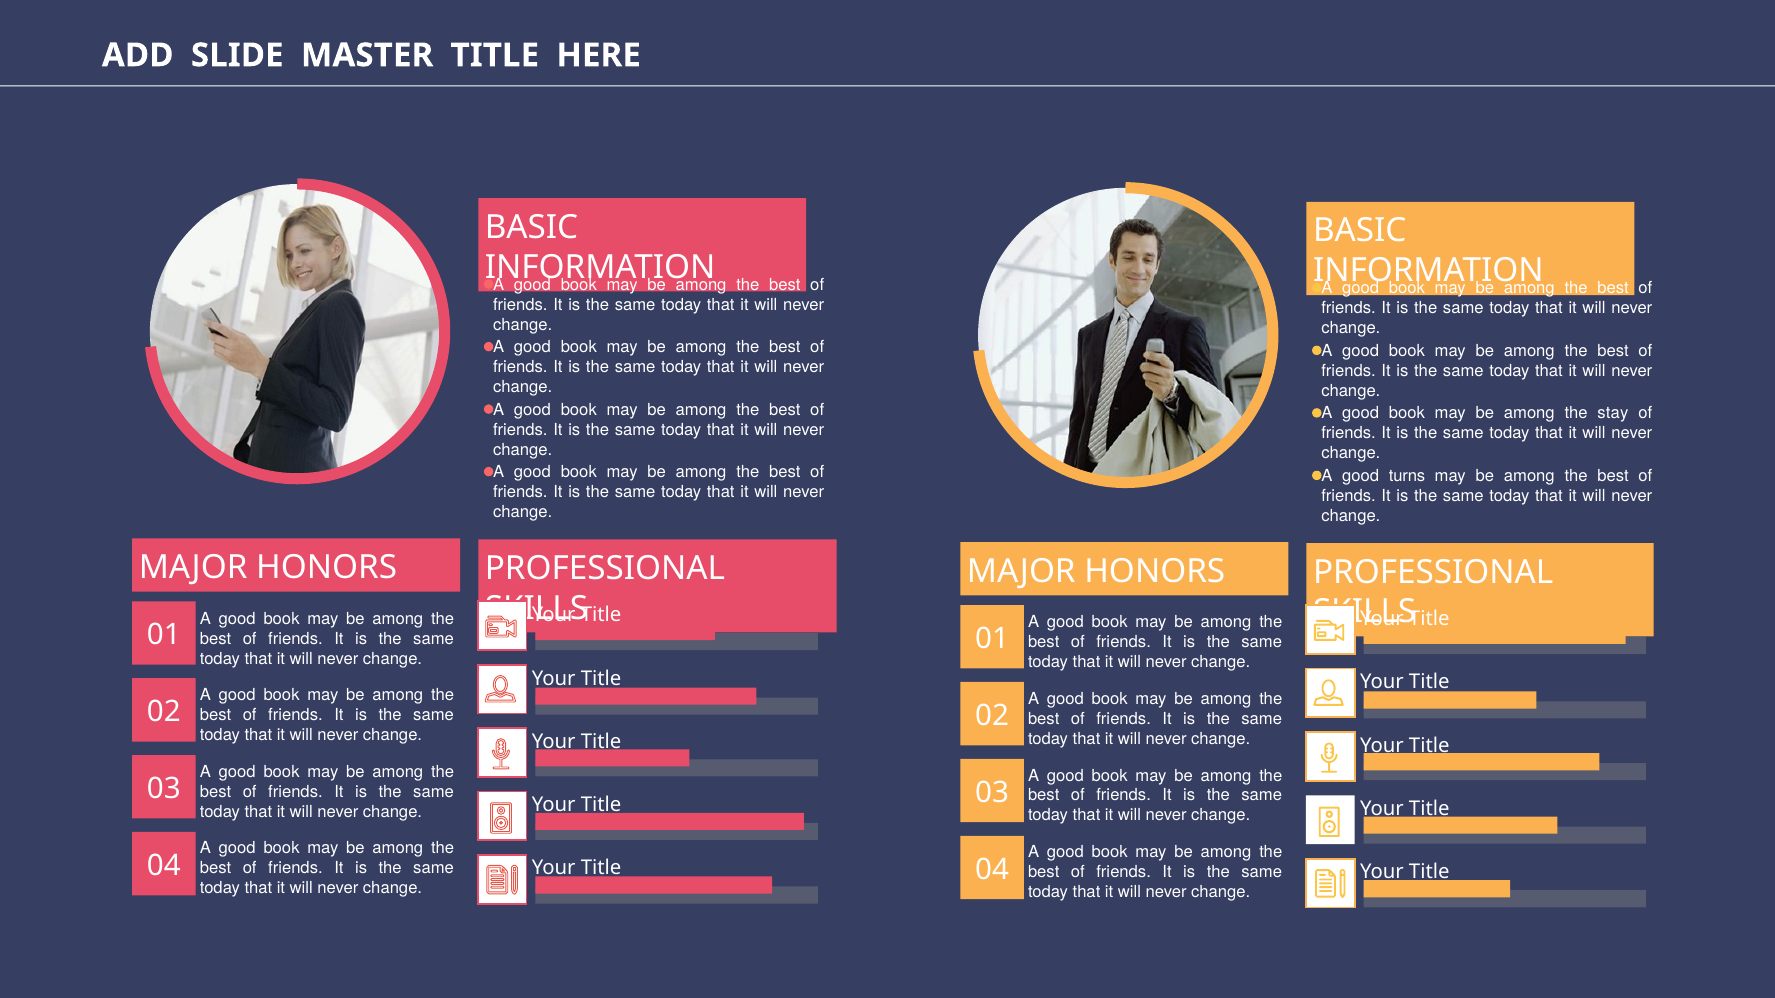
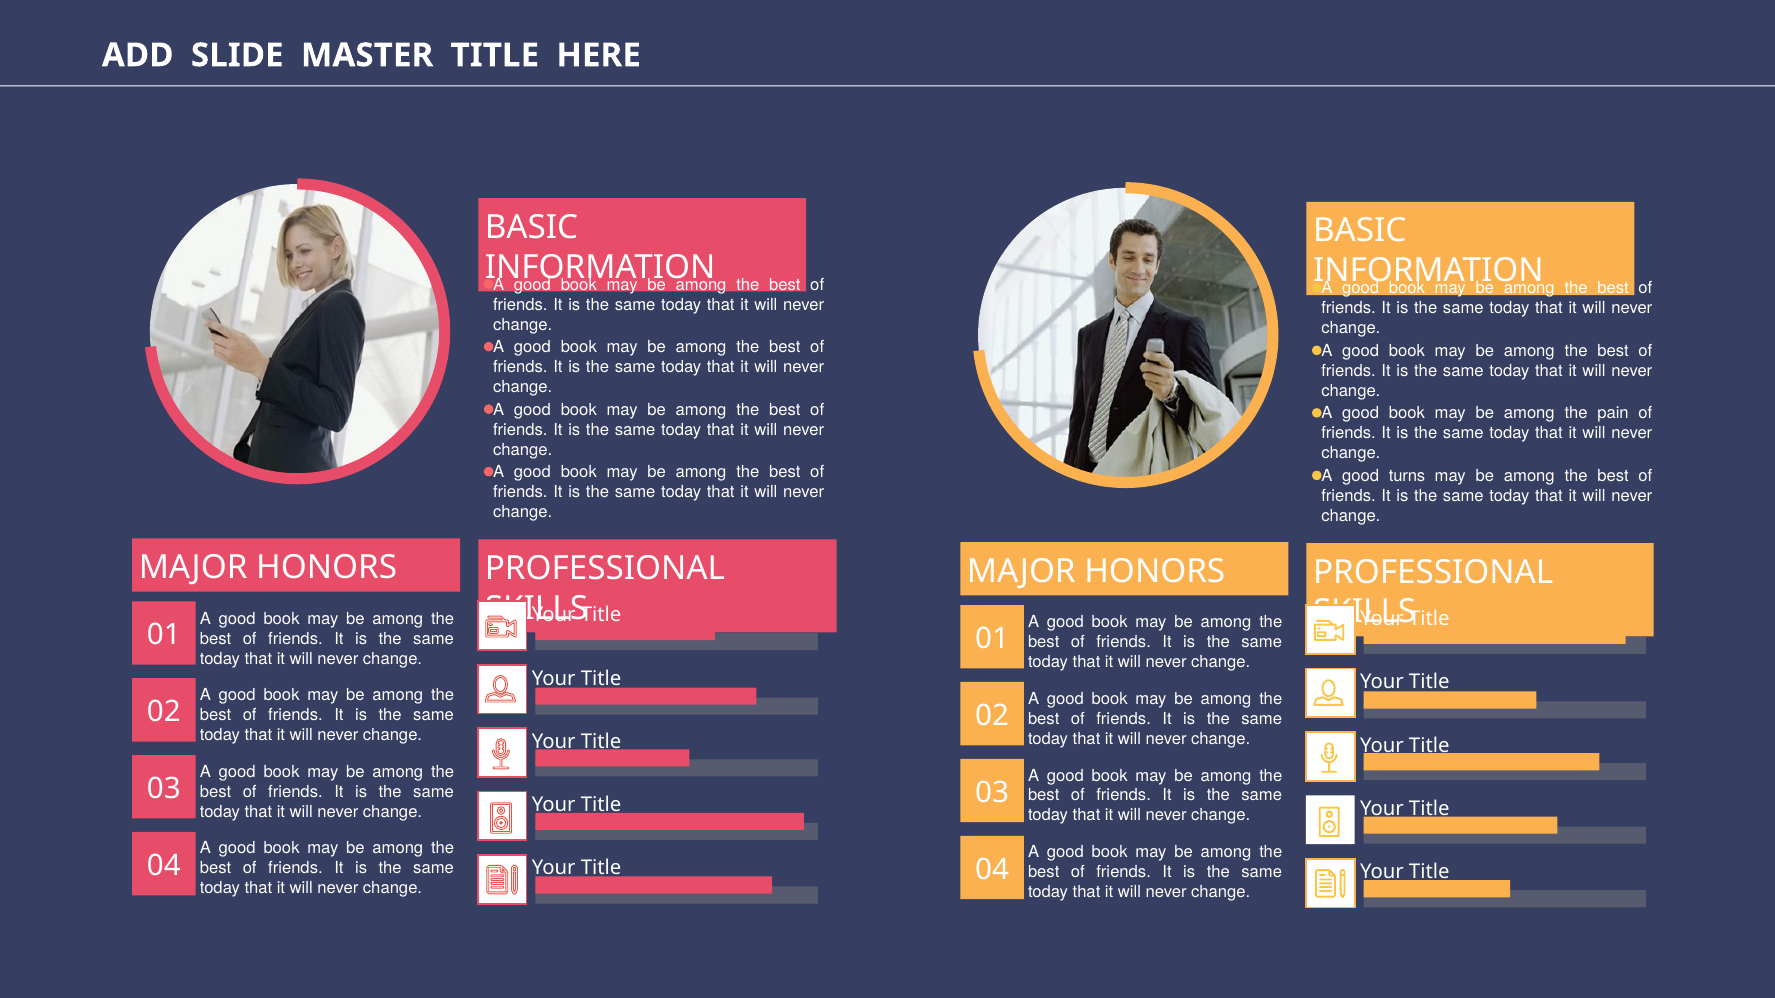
stay: stay -> pain (1613, 414)
